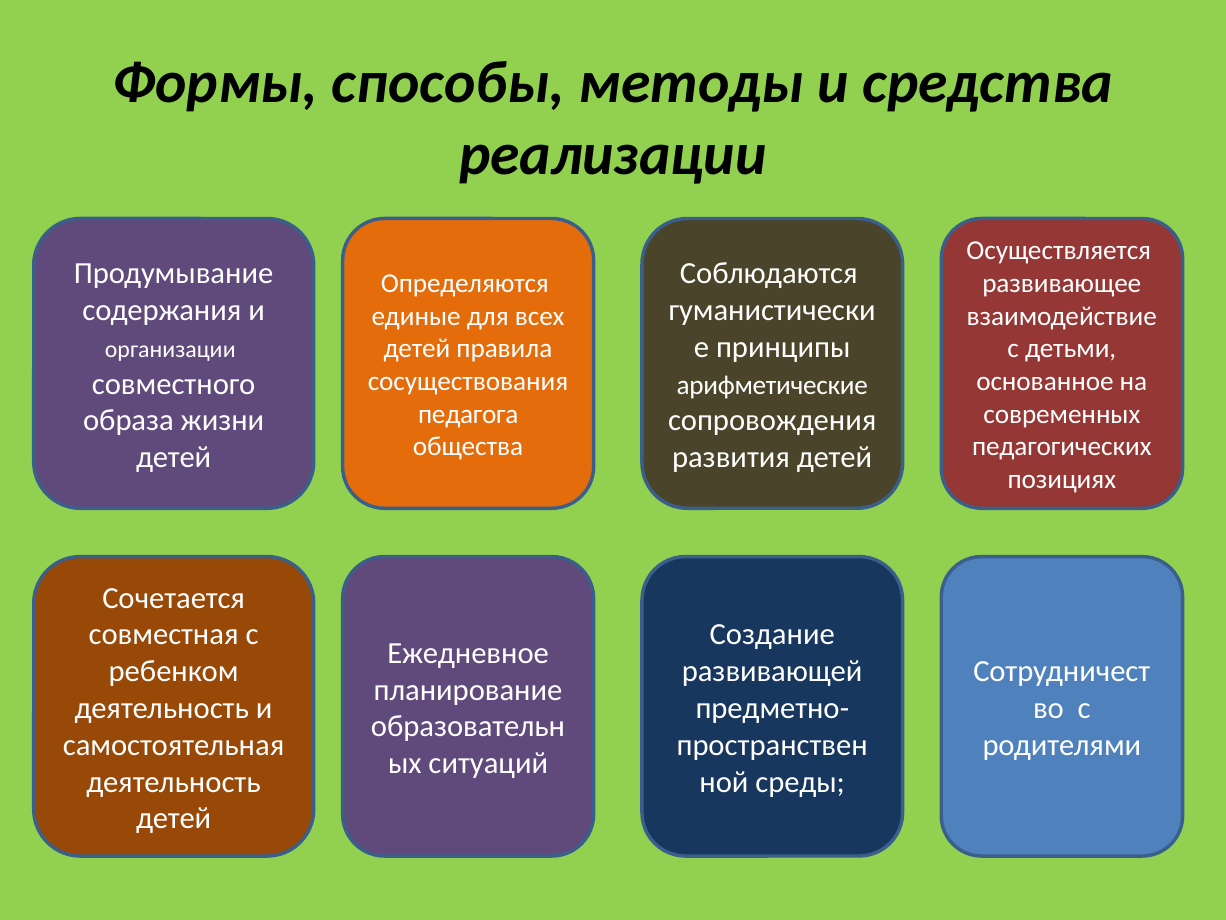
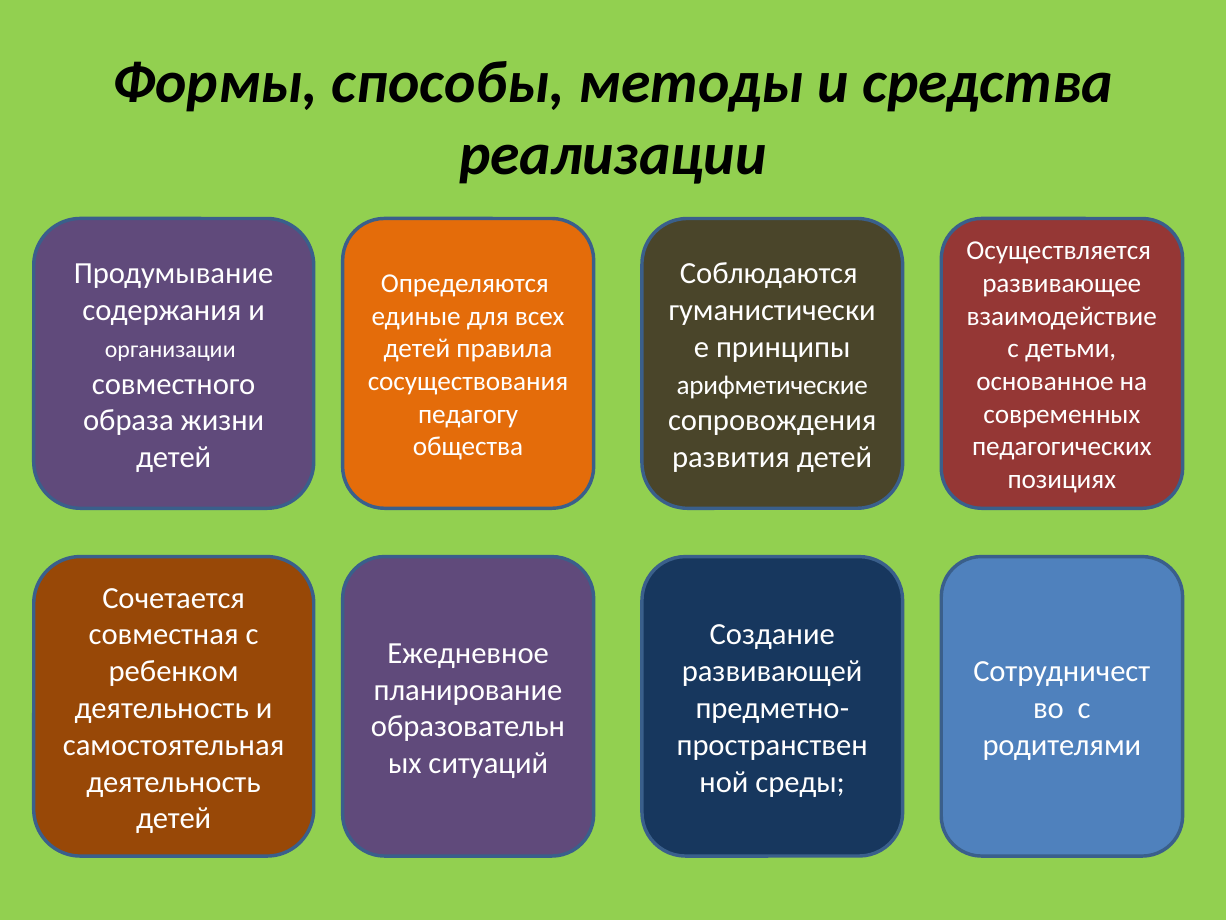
педагога: педагога -> педагогу (468, 414)
